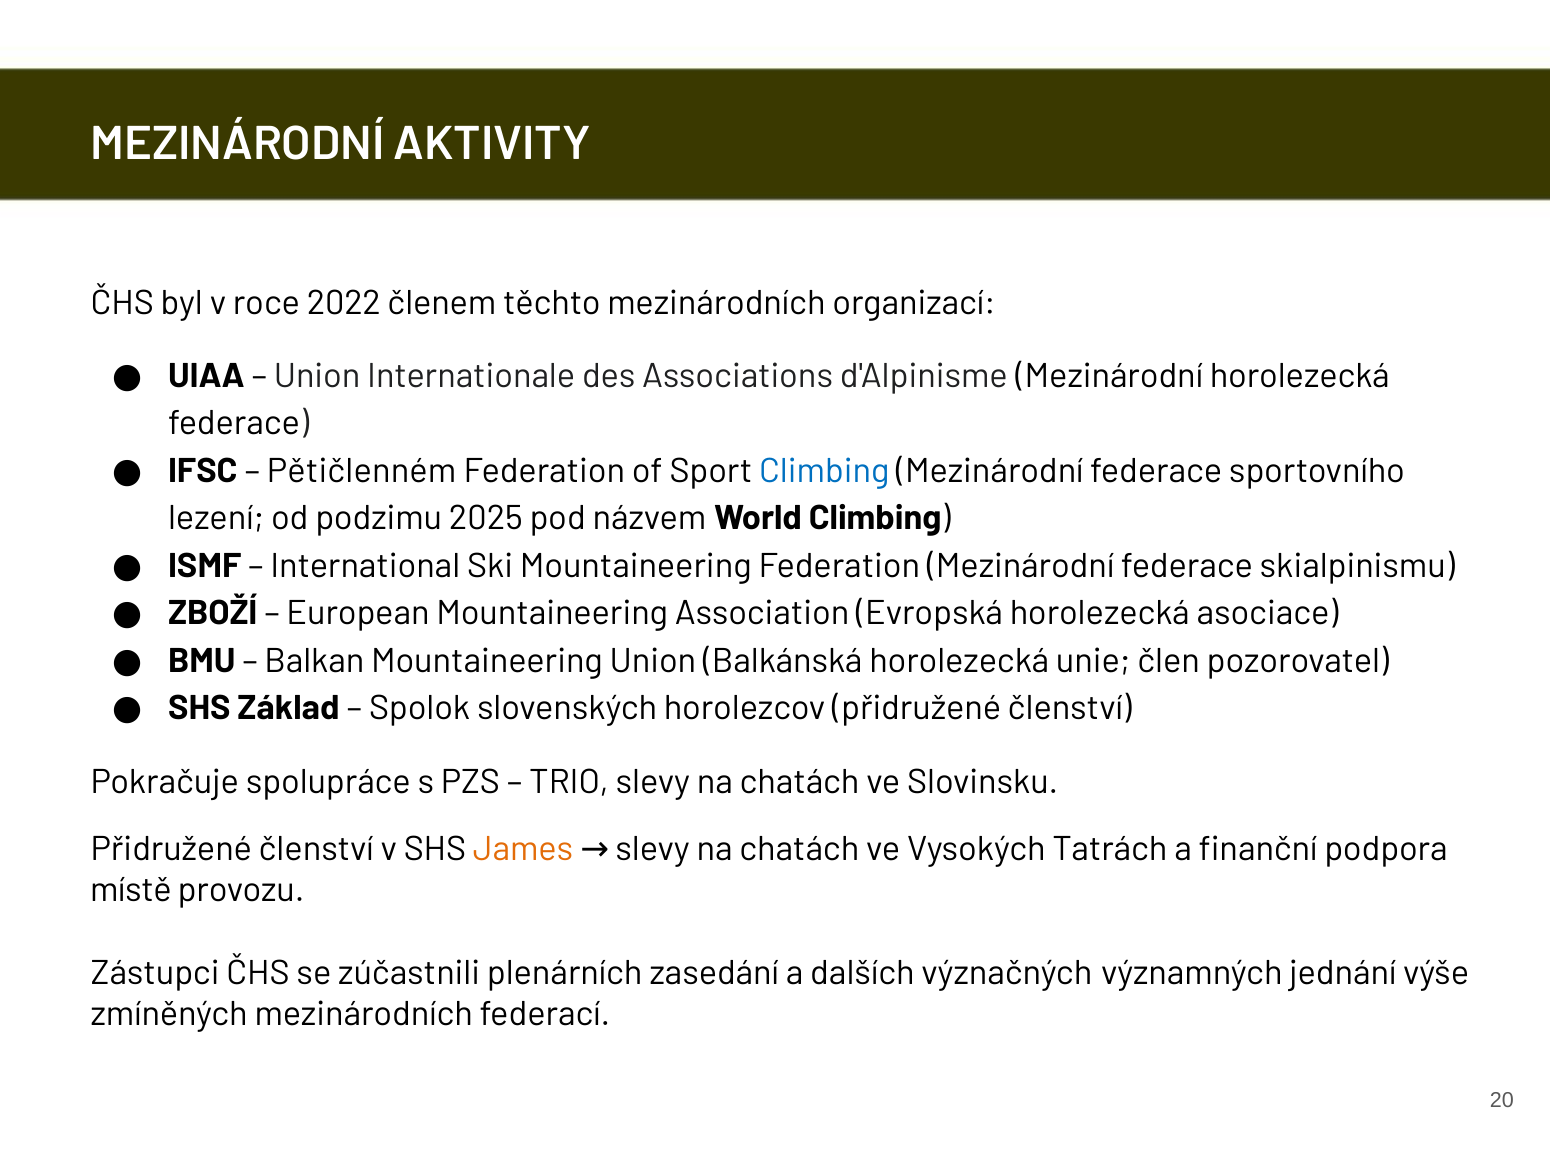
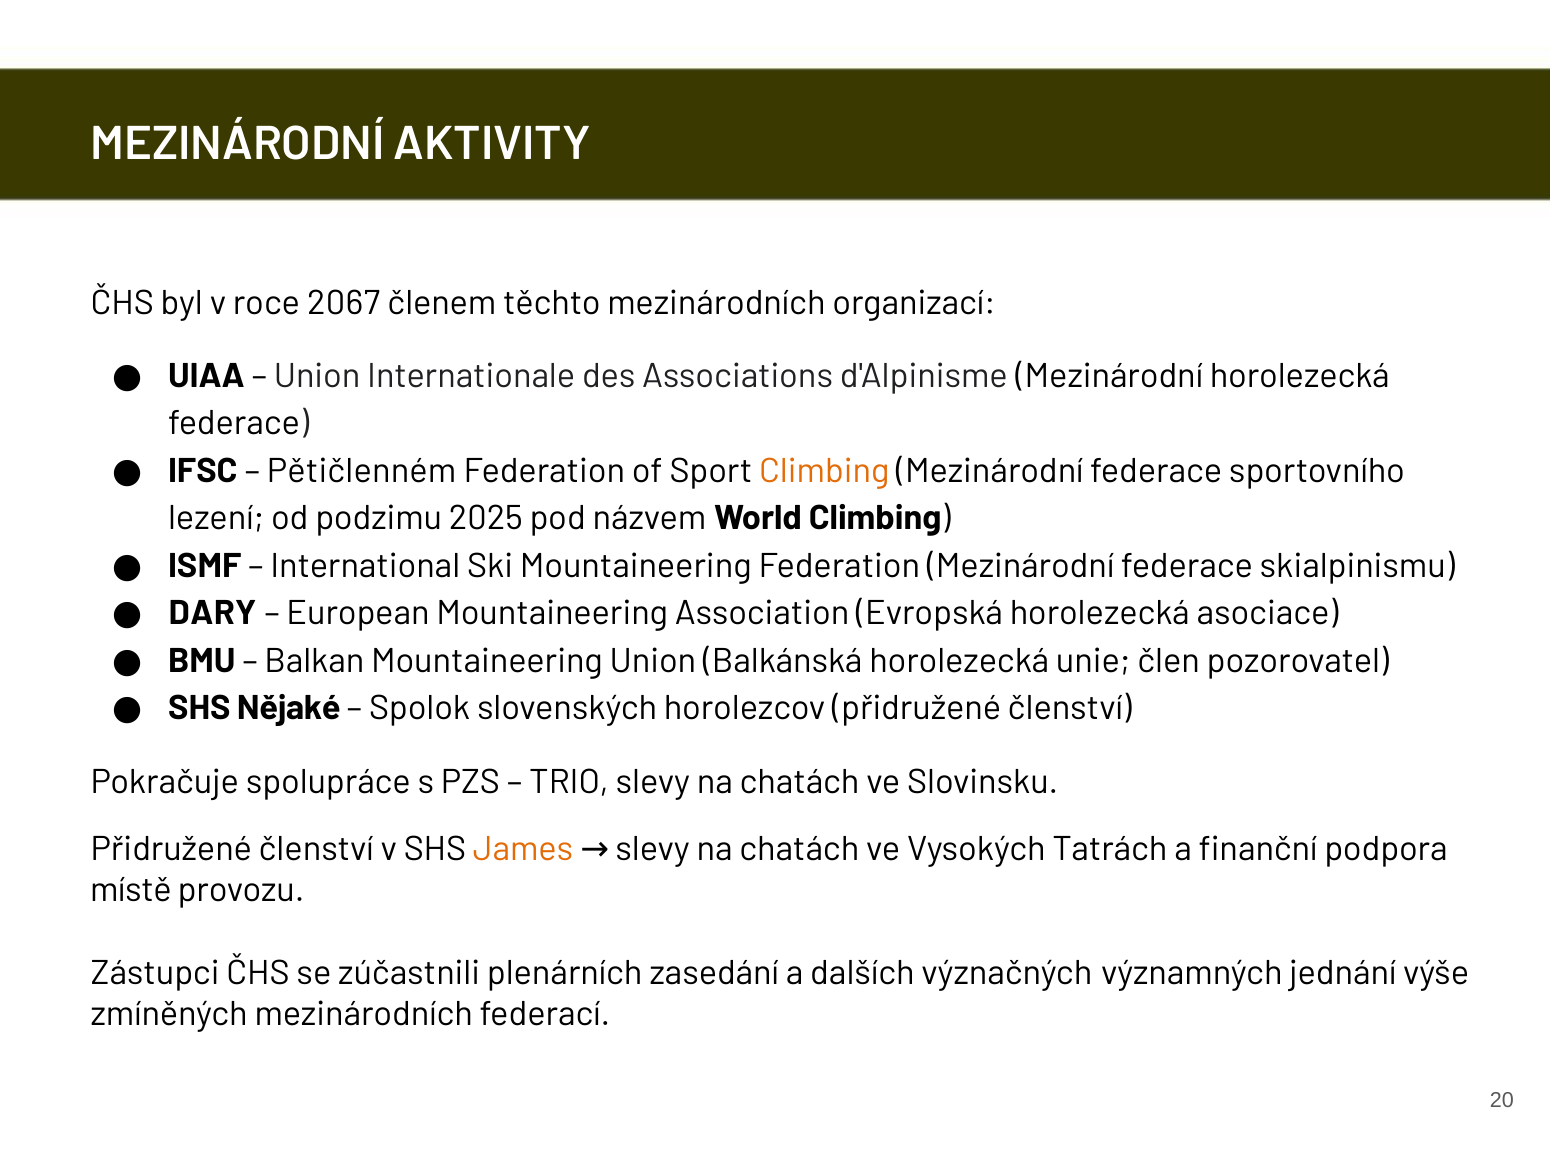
2022: 2022 -> 2067 (344, 303)
Climbing colour: blue -> orange (824, 471)
ZBOŽÍ: ZBOŽÍ -> DARY (213, 613)
Základ: Základ -> Nějaké (289, 708)
